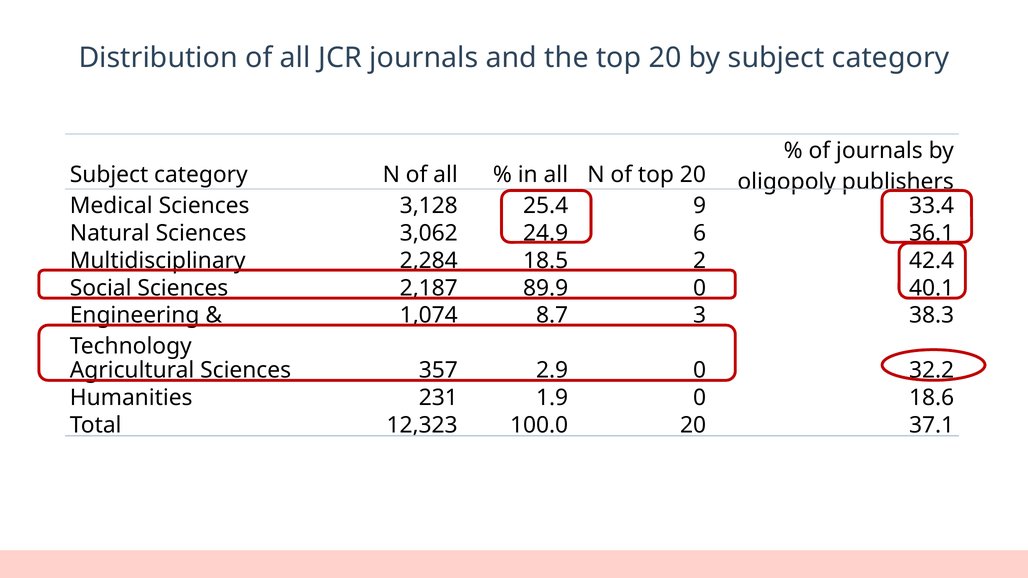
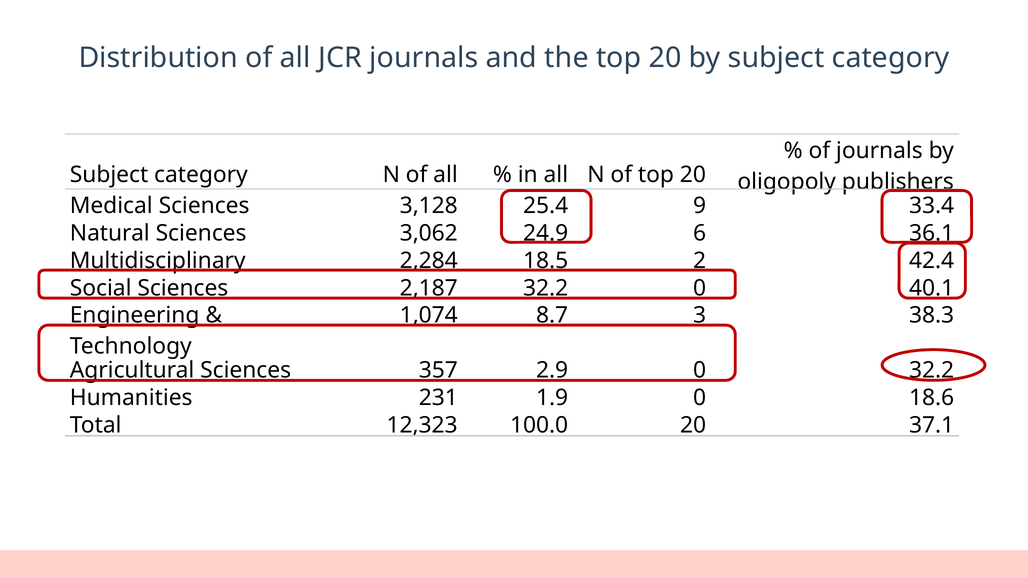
2,187 89.9: 89.9 -> 32.2 (546, 288)
